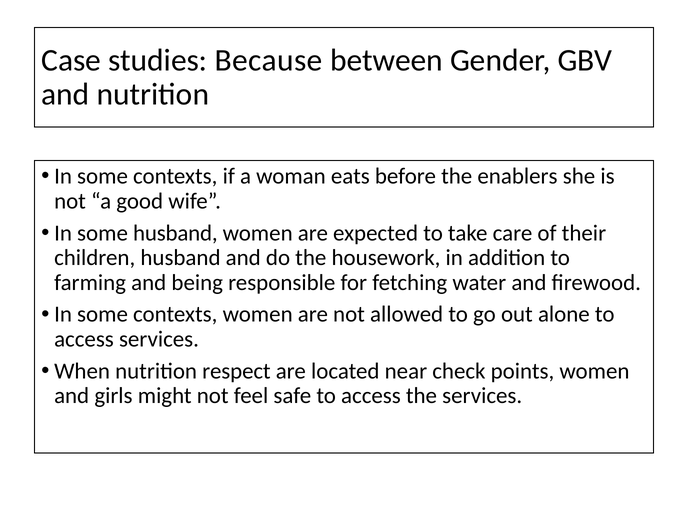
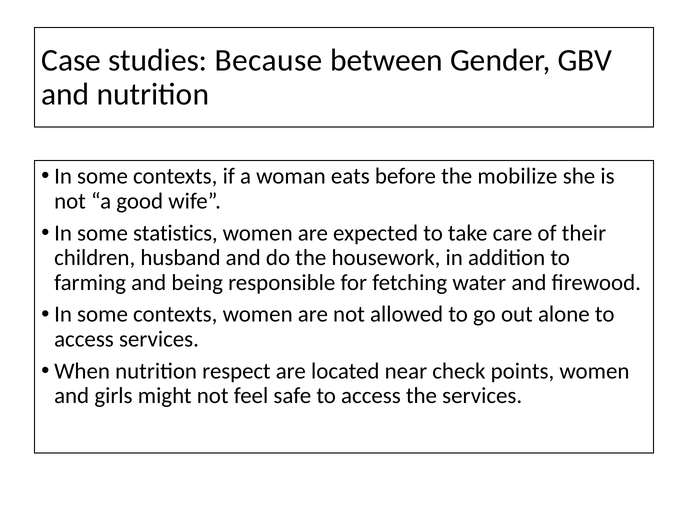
enablers: enablers -> mobilize (517, 176)
some husband: husband -> statistics (175, 233)
